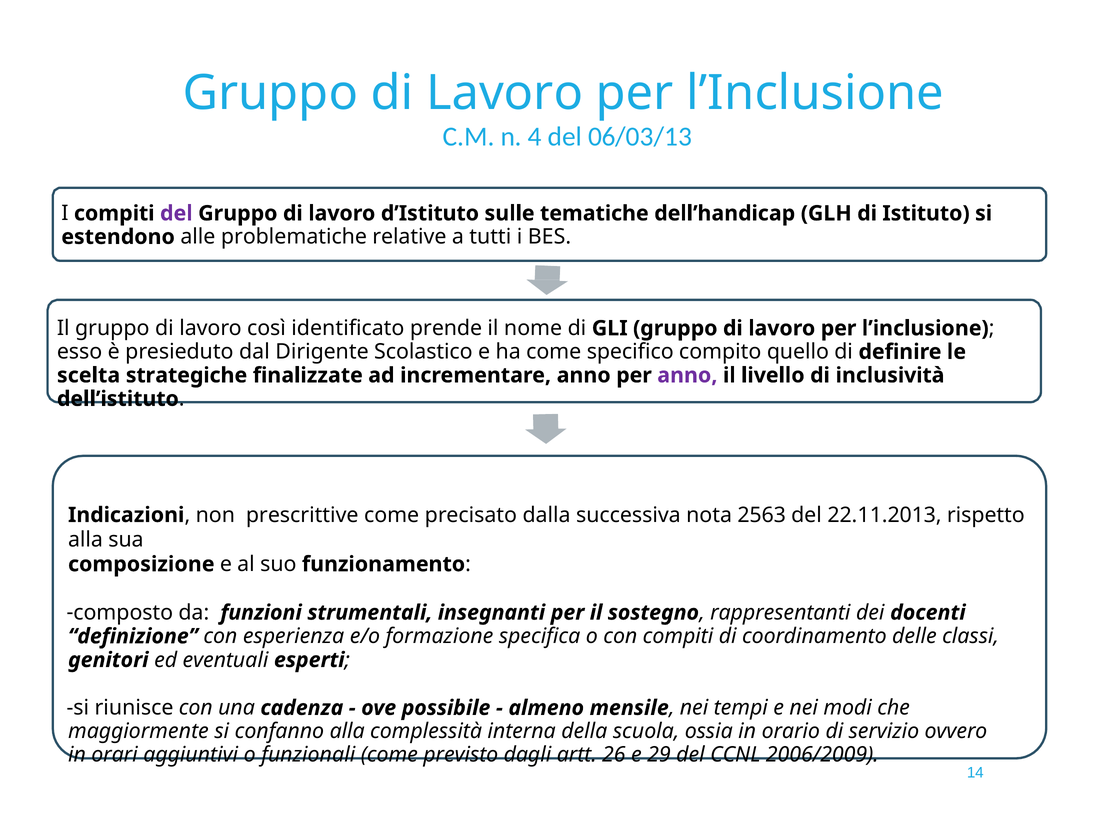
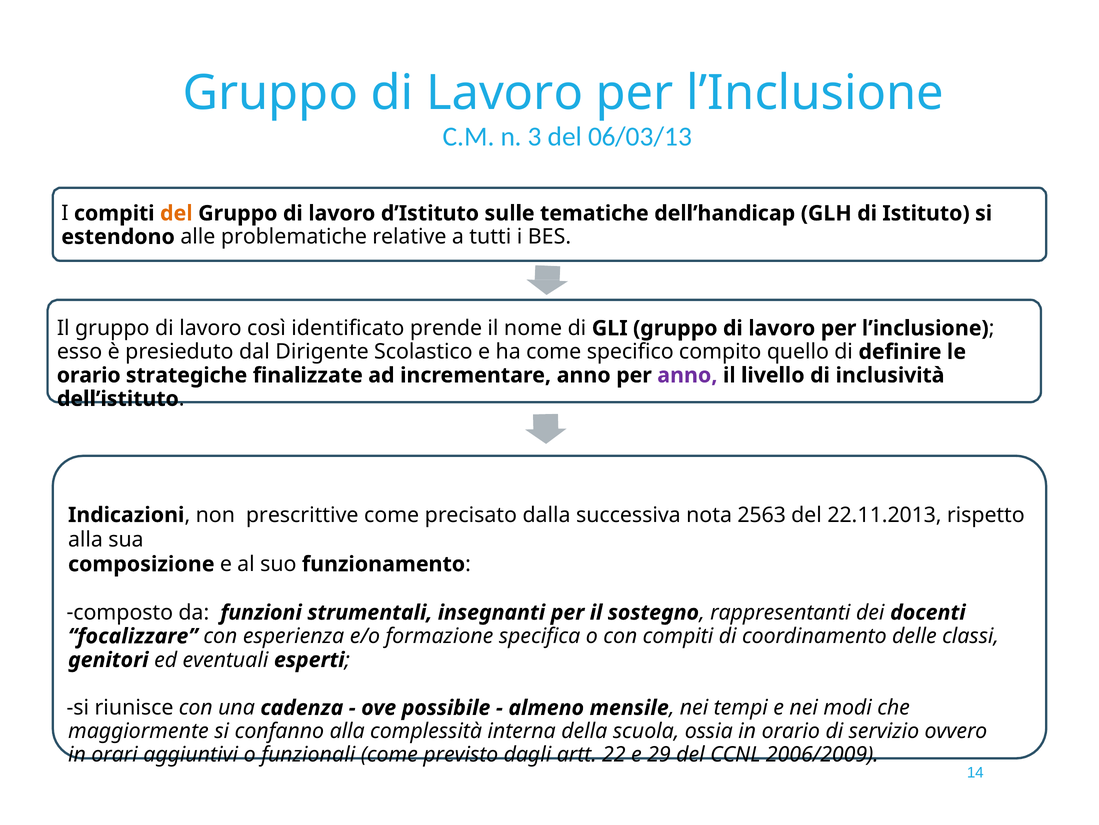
4: 4 -> 3 (535, 136)
del colour: purple -> orange (176, 213)
scelta: scelta -> orario (89, 375)
definizione: definizione -> focalizzare (133, 636)
26: 26 -> 22 (614, 754)
